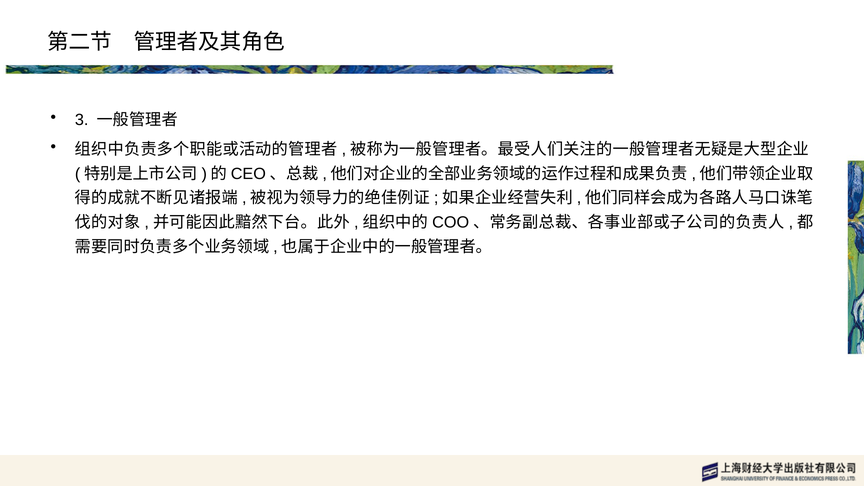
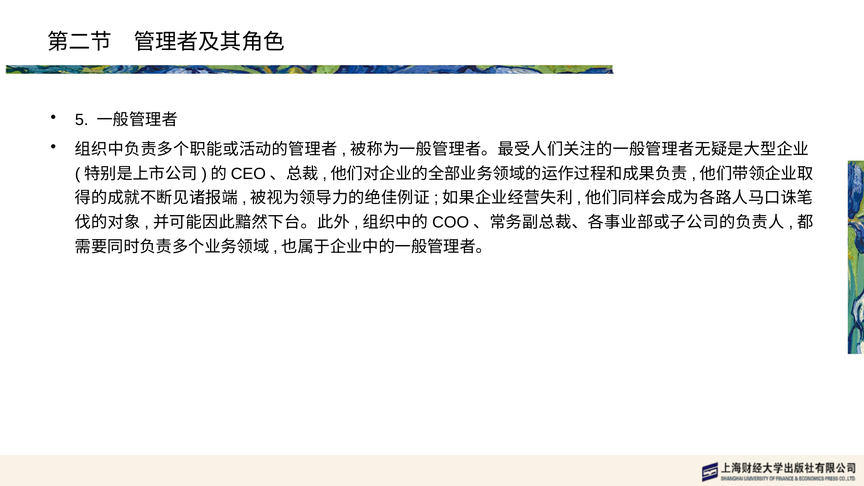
3: 3 -> 5 (82, 120)
